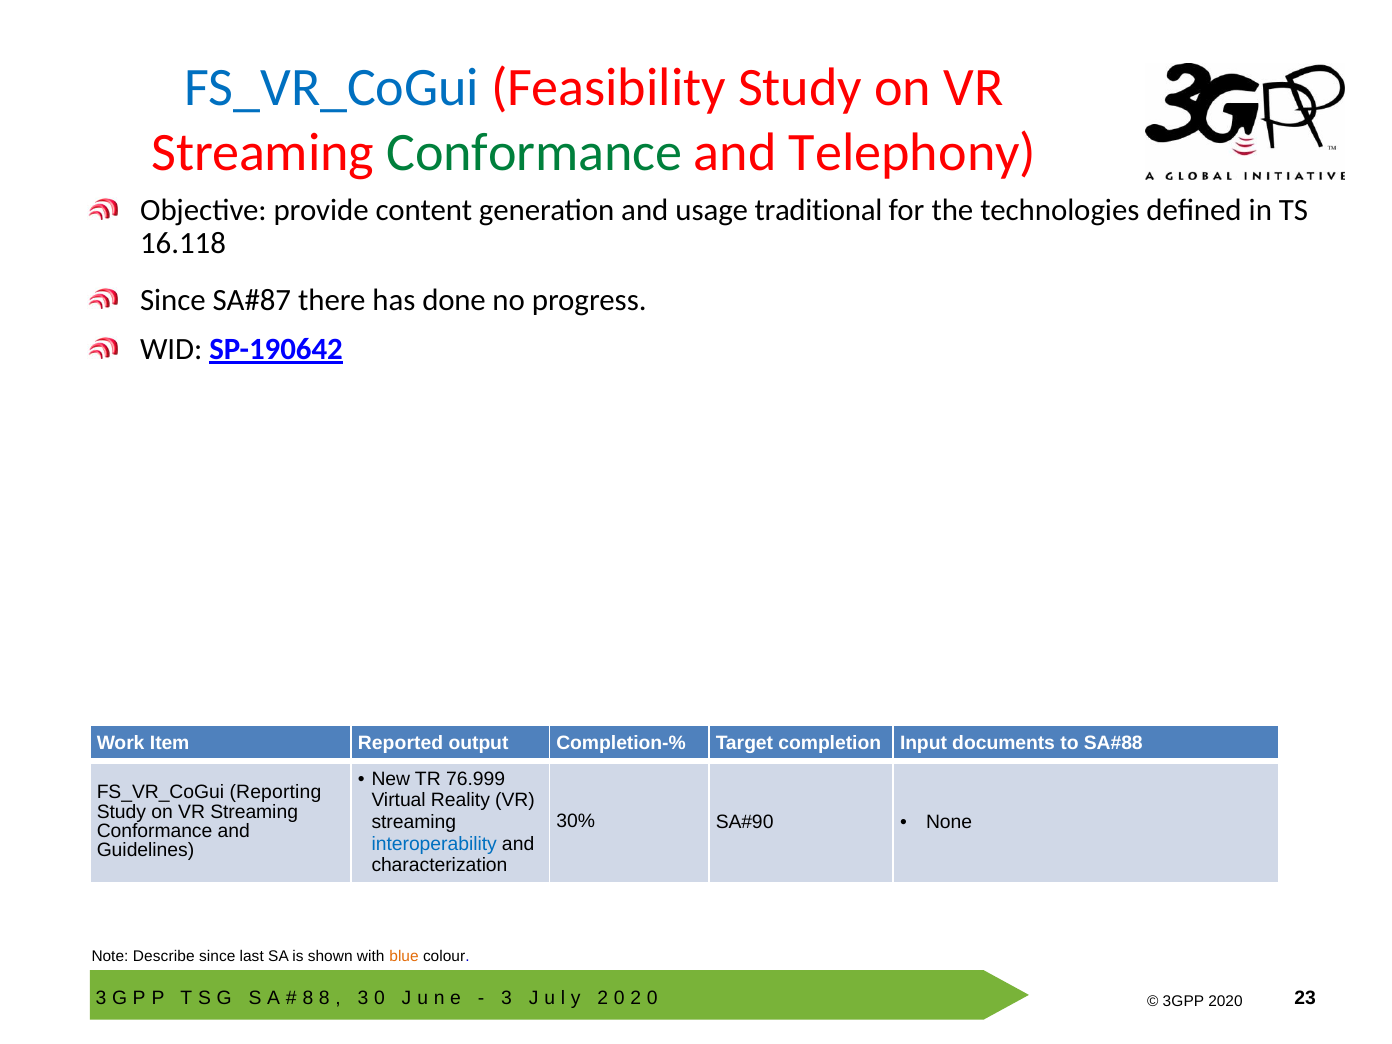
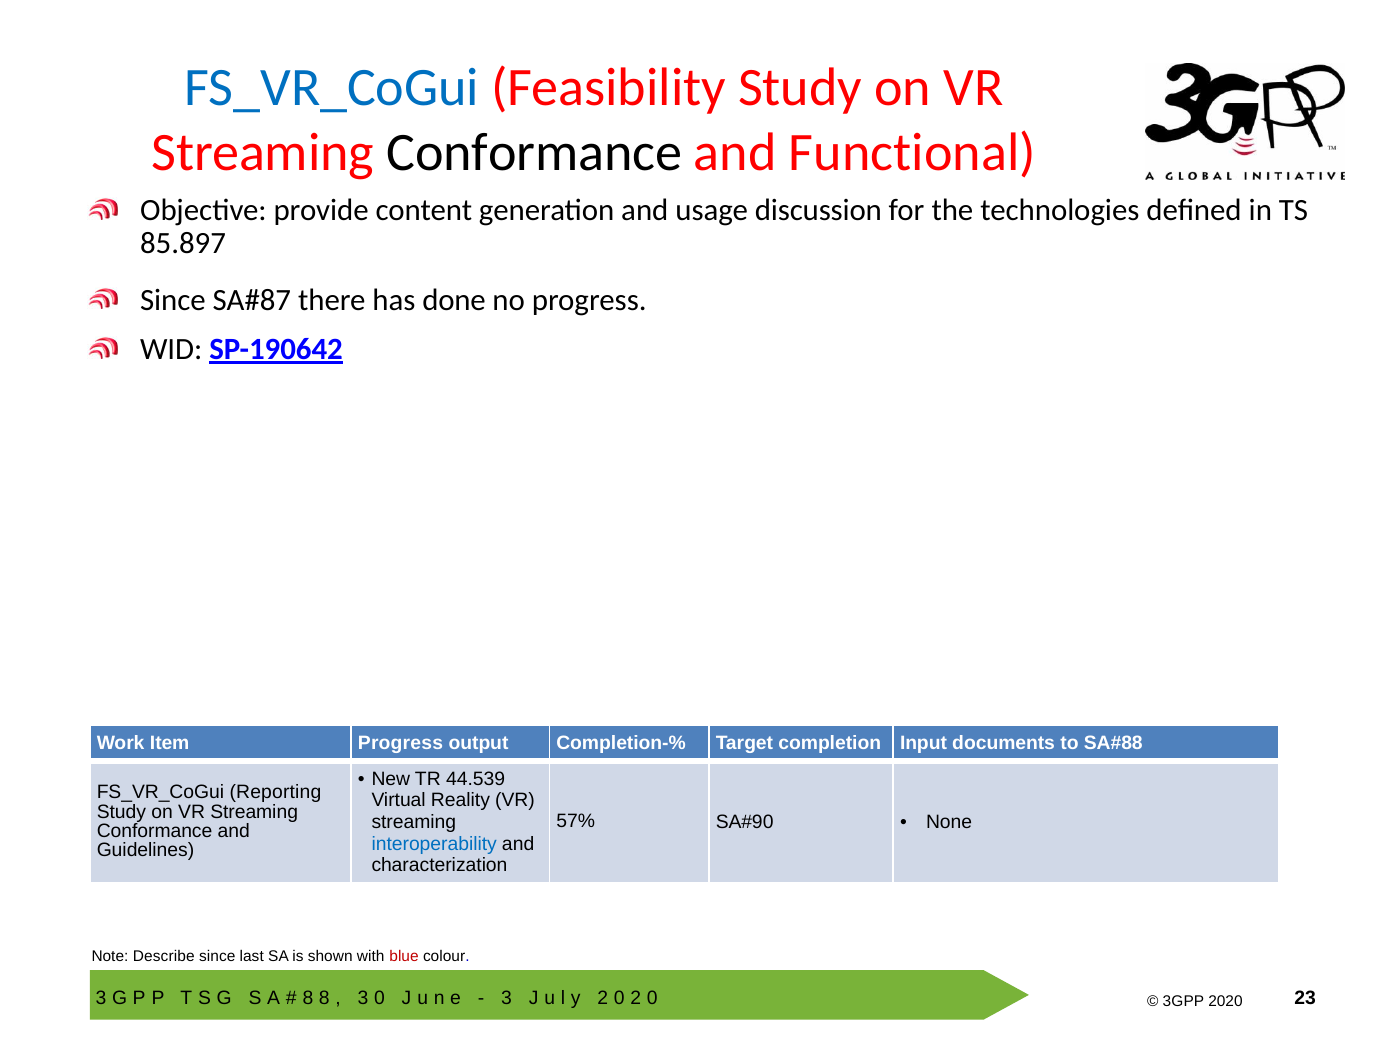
Conformance colour: green -> black (534, 153)
Telephony: Telephony -> Functional (913, 153)
traditional: traditional -> discussion (818, 210)
16.118: 16.118 -> 85.897 (183, 243)
Item Reported: Reported -> Progress (401, 743)
76.999: 76.999 -> 44.539 (476, 779)
30%: 30% -> 57% (576, 821)
blue colour: orange -> red (404, 956)
